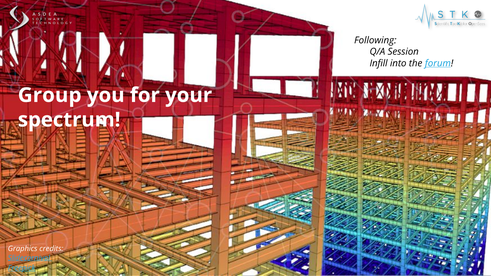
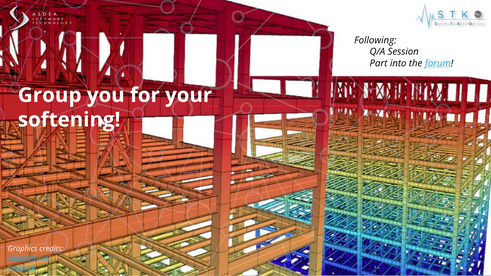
Infill: Infill -> Part (379, 63)
spectrum: spectrum -> softening (69, 120)
